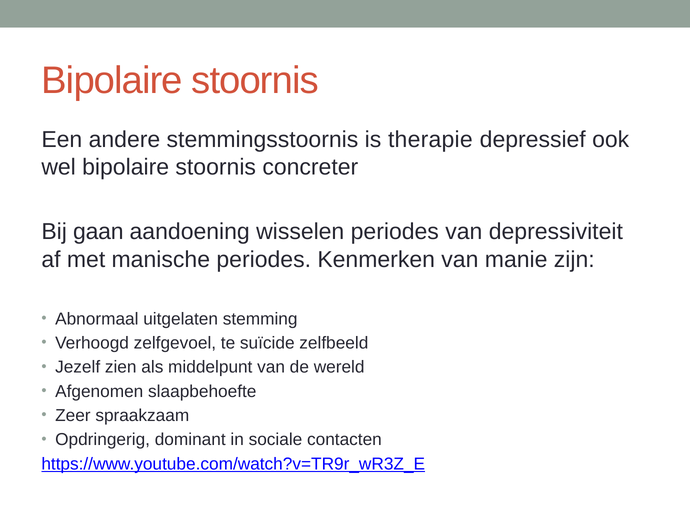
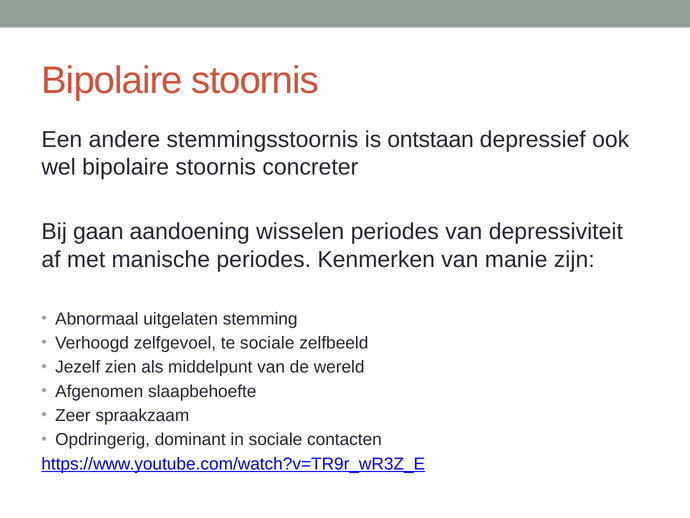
therapie: therapie -> ontstaan (431, 140)
te suïcide: suïcide -> sociale (267, 343)
